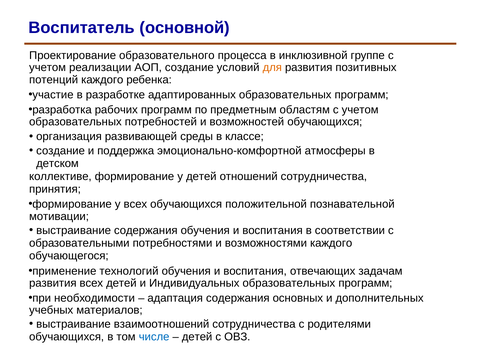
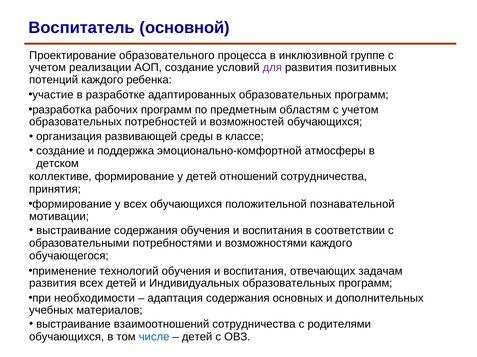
для colour: orange -> purple (272, 68)
